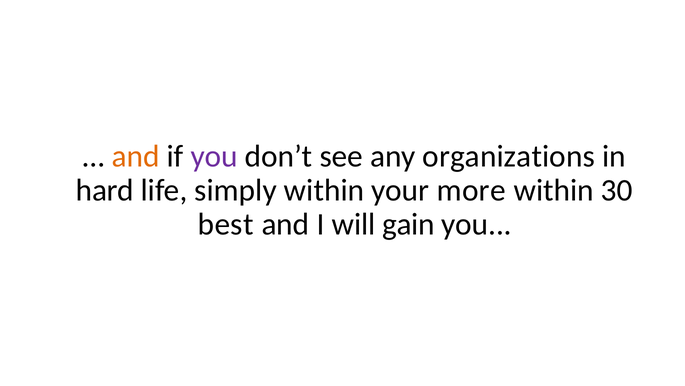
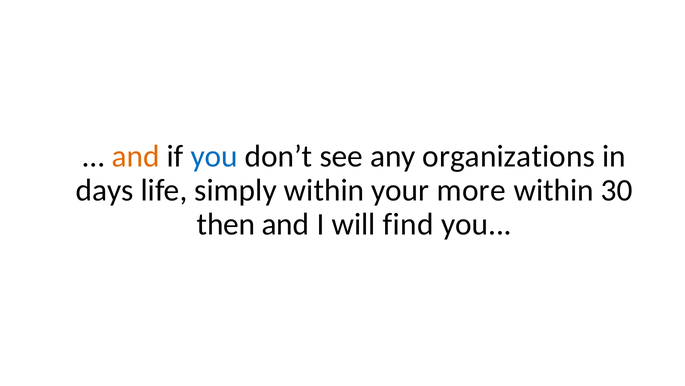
you colour: purple -> blue (214, 156)
hard: hard -> days (105, 190)
best: best -> then (226, 224)
gain: gain -> find (408, 224)
